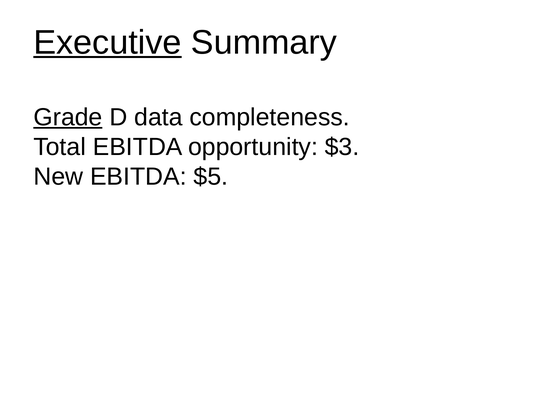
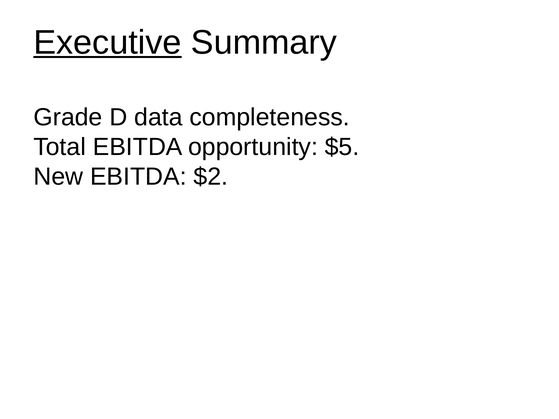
Grade underline: present -> none (68, 117)
$3: $3 -> $5 (342, 147)
$5: $5 -> $2 (211, 177)
